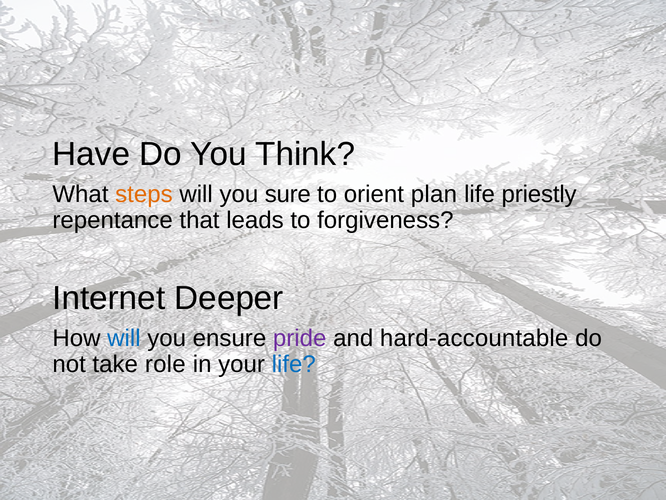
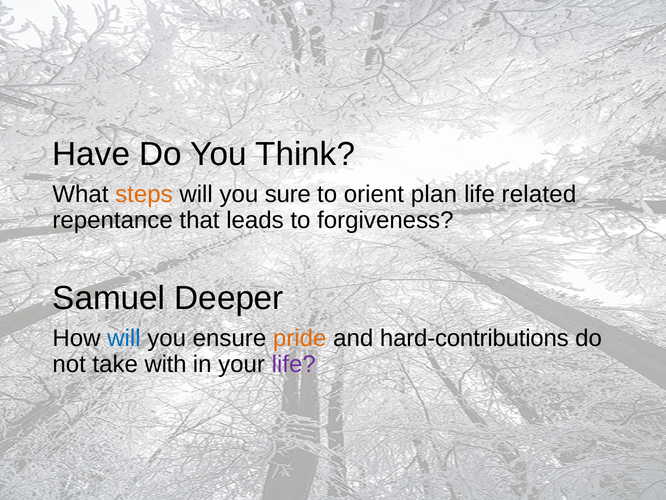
priestly: priestly -> related (539, 194)
Internet: Internet -> Samuel (109, 298)
pride colour: purple -> orange (300, 338)
hard-accountable: hard-accountable -> hard-contributions (474, 338)
role: role -> with (166, 364)
life colour: blue -> purple (294, 364)
